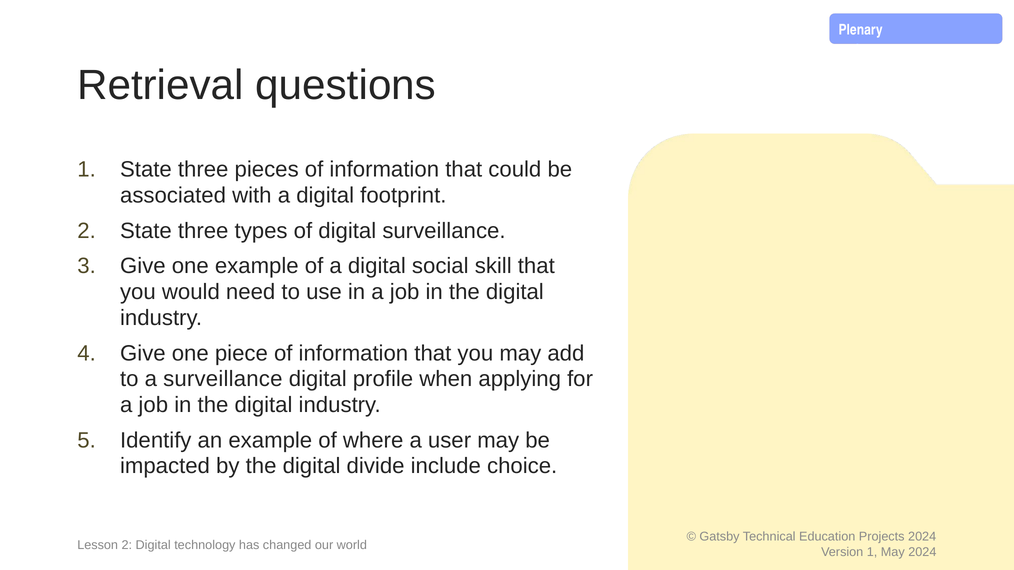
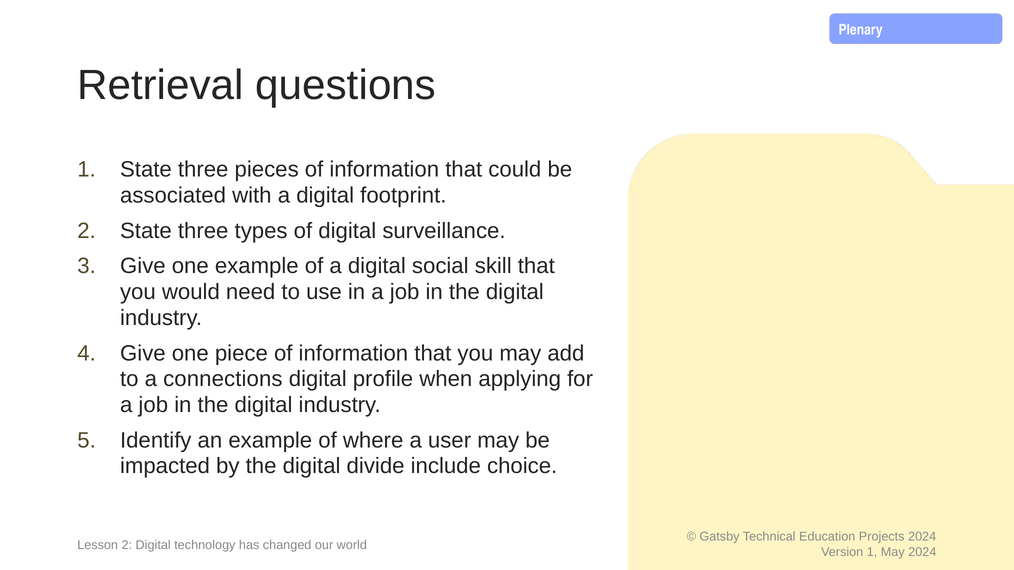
a surveillance: surveillance -> connections (223, 379)
